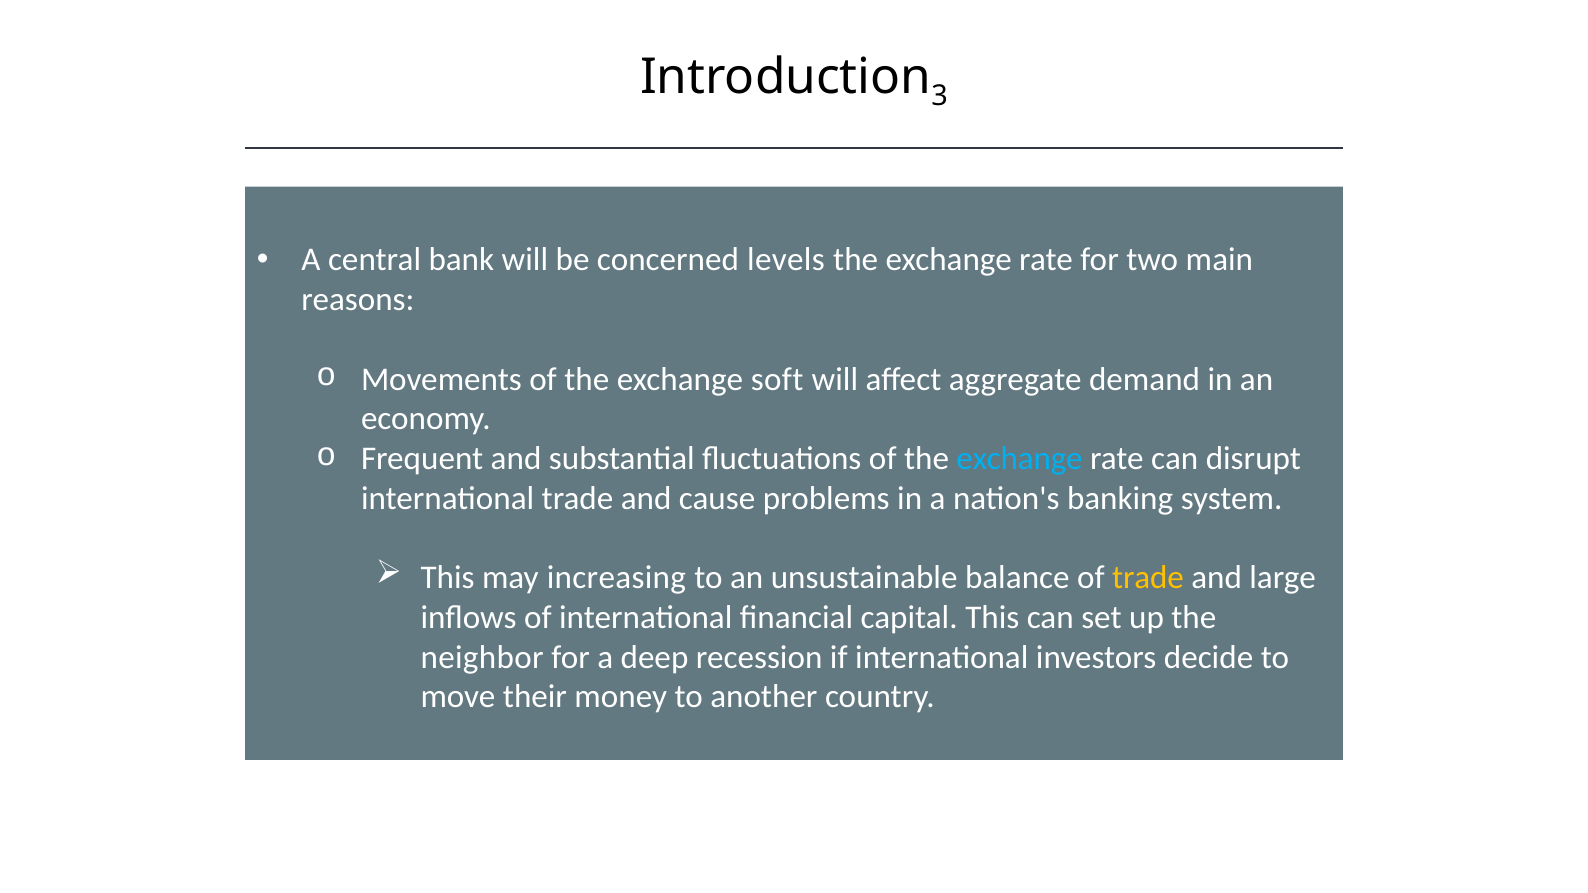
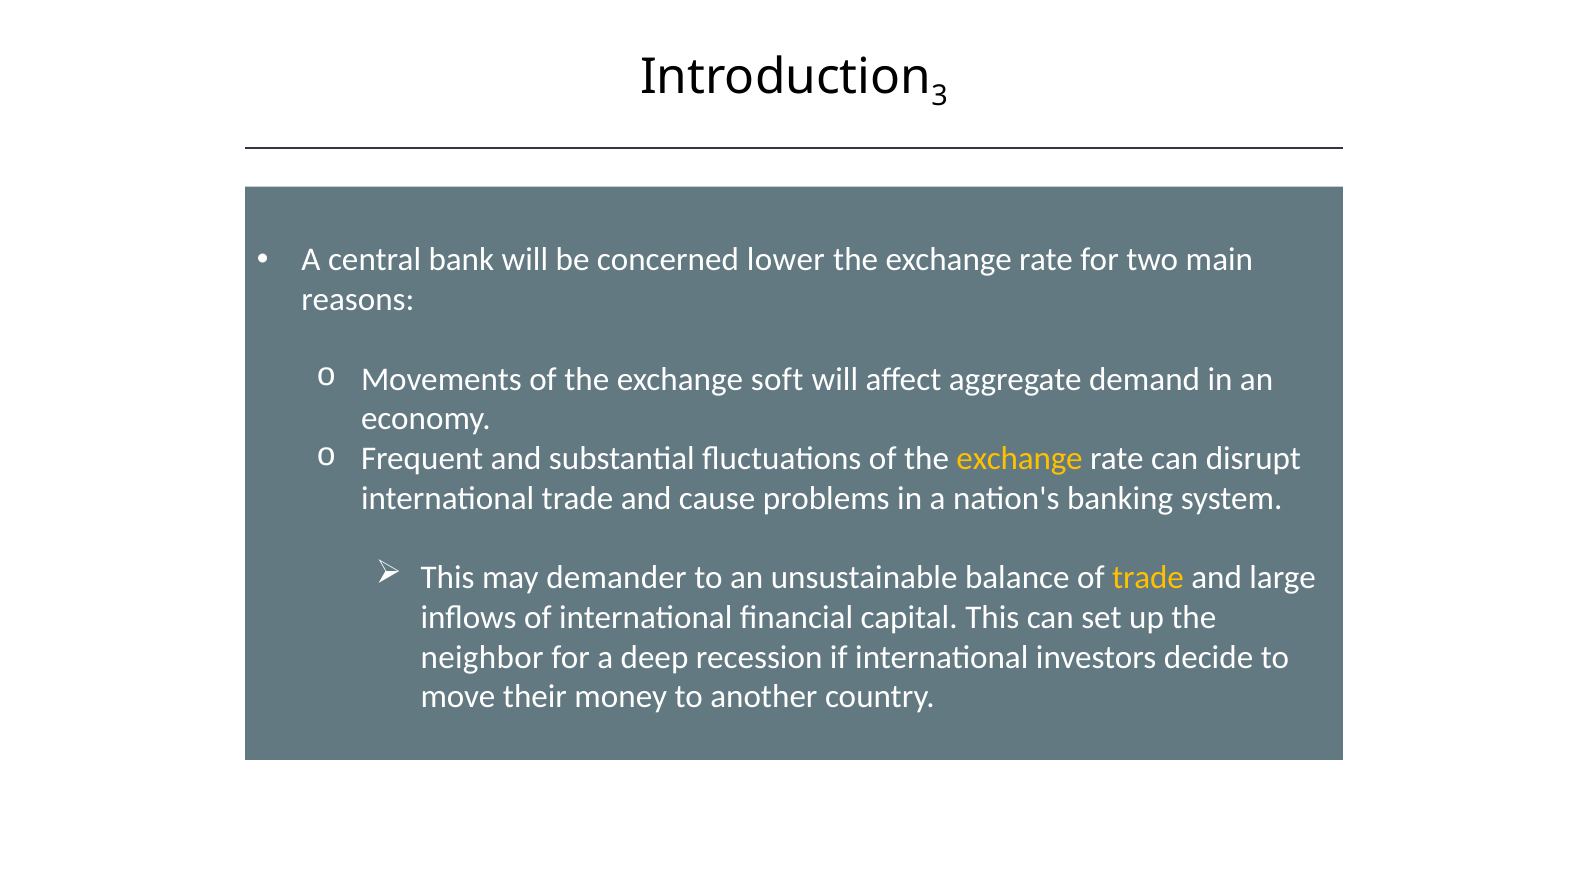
levels: levels -> lower (786, 260)
exchange colour: light blue -> yellow (1020, 459)
increasing: increasing -> demander (616, 578)
